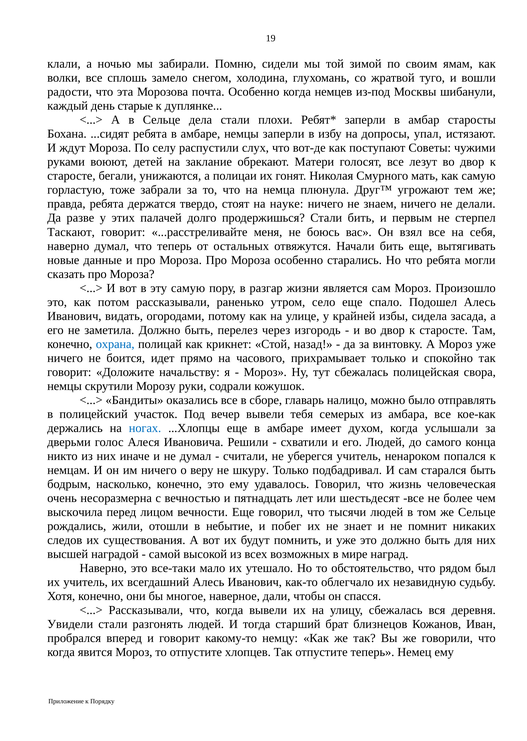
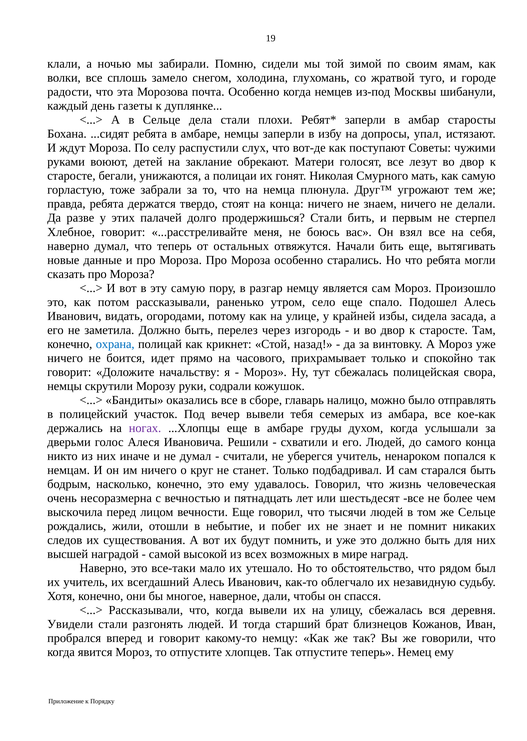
вошли: вошли -> городе (479, 78)
старые: старые -> газеты (135, 106)
на науке: науке -> конца (287, 204)
Таскают: Таскают -> Хлебное (71, 232)
разгар жизни: жизни -> немцу (303, 288)
ногах colour: blue -> purple (145, 427)
имеет: имеет -> груды (326, 427)
веру: веру -> круг (202, 469)
шкуру: шкуру -> станет (251, 469)
